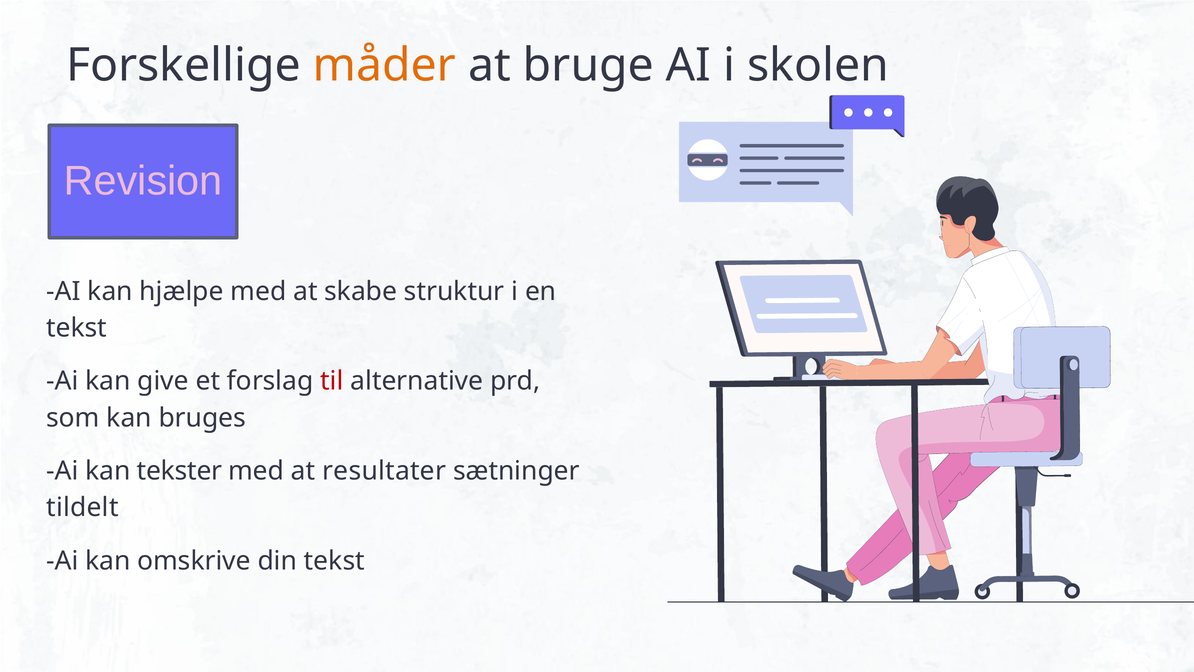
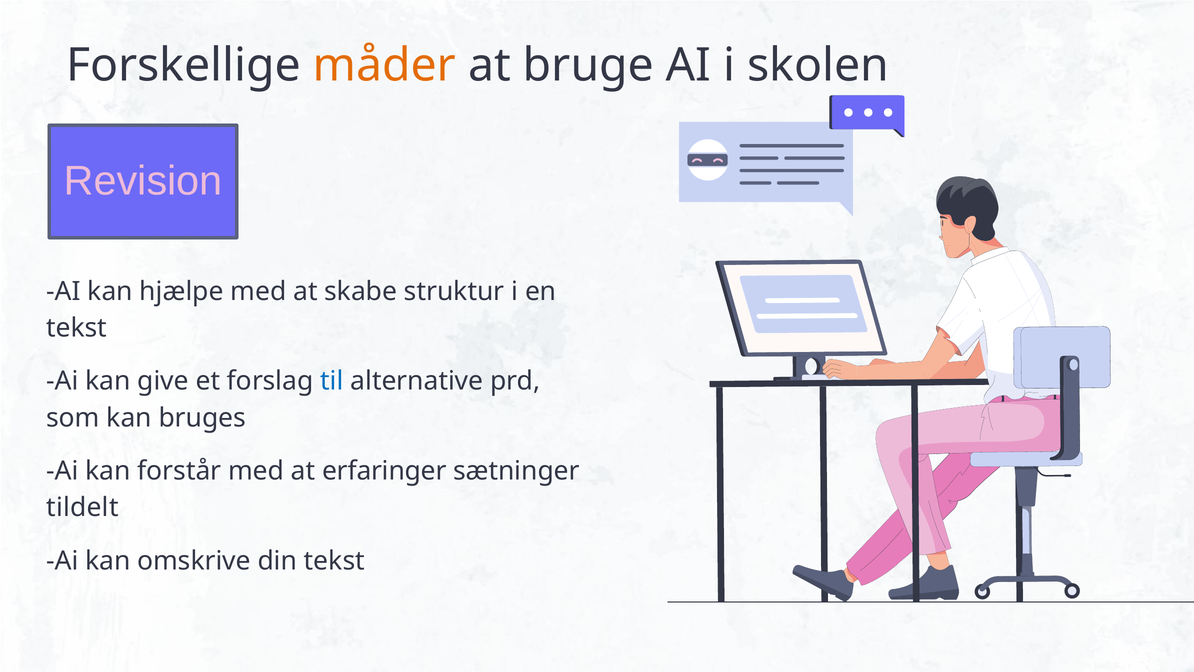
til colour: red -> blue (332, 381)
tekster: tekster -> forstår (179, 471)
resultater: resultater -> erfaringer (384, 471)
